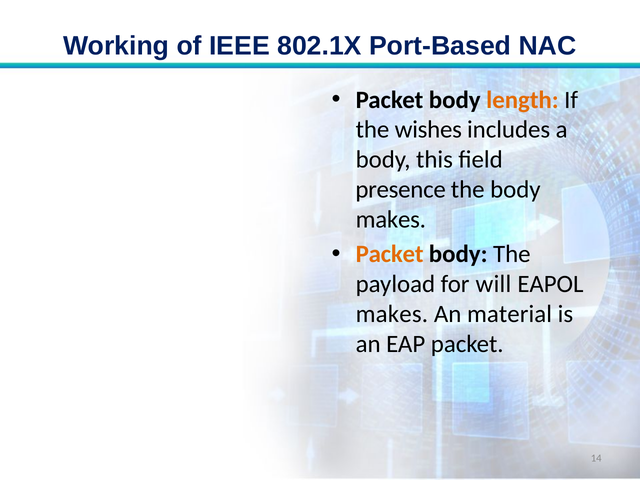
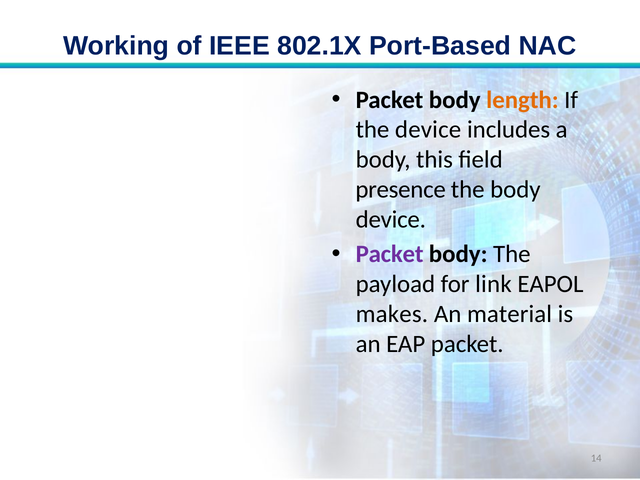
the wishes: wishes -> device (428, 130)
makes: makes -> device (391, 219)
Packet colour: orange -> purple (390, 254)
will: will -> link (493, 284)
